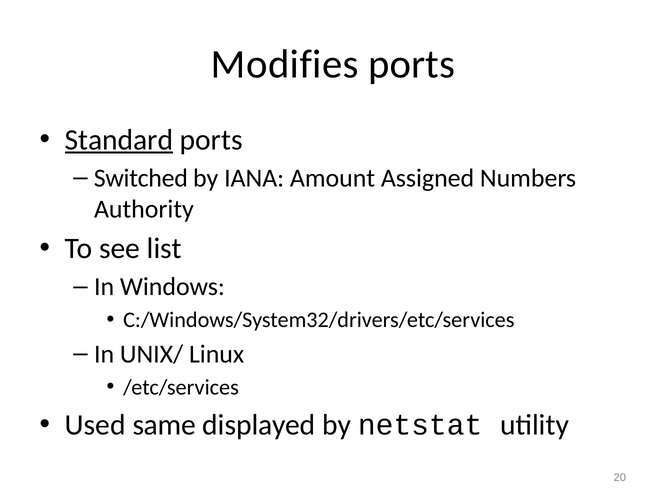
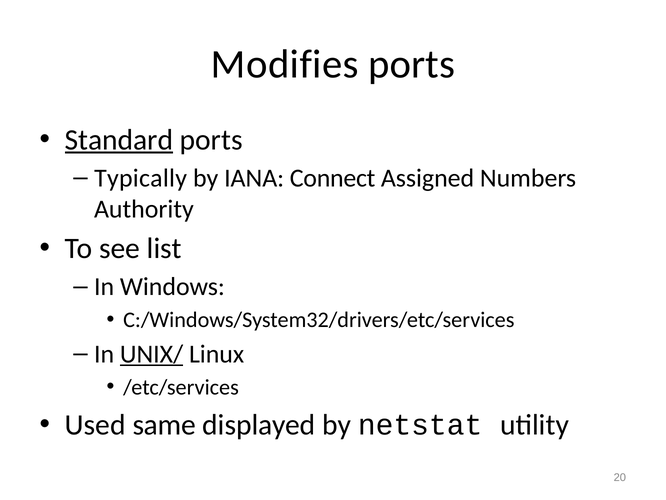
Switched: Switched -> Typically (141, 178)
Amount: Amount -> Connect (333, 178)
UNIX/ underline: none -> present (152, 354)
